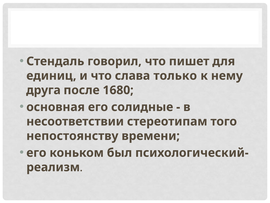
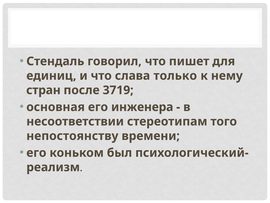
друга: друга -> стран (43, 90)
1680: 1680 -> 3719 (118, 90)
солидные: солидные -> инженера (142, 107)
